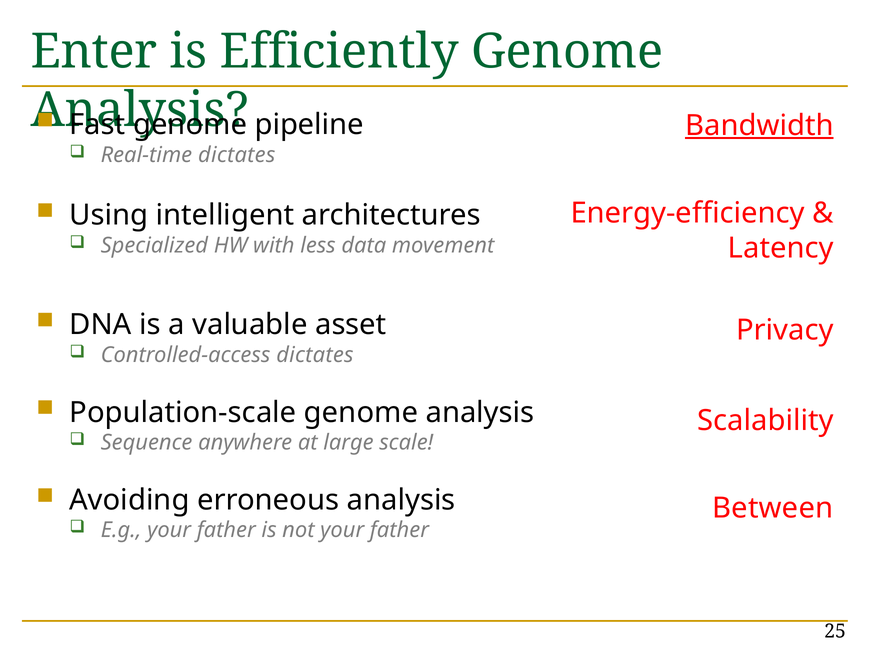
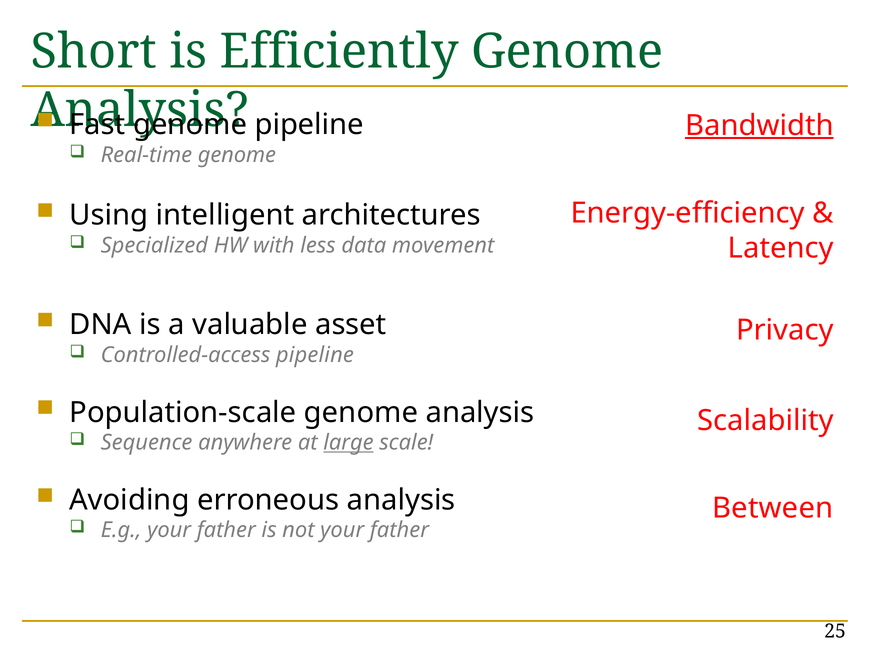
Enter: Enter -> Short (94, 52)
Real-time dictates: dictates -> genome (237, 155)
Controlled-access dictates: dictates -> pipeline (315, 355)
large underline: none -> present (348, 443)
